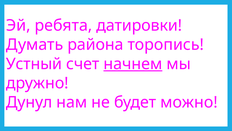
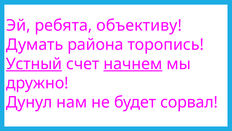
датировки: датировки -> объективу (139, 25)
Устный underline: none -> present (34, 64)
можно: можно -> сорвал (189, 102)
